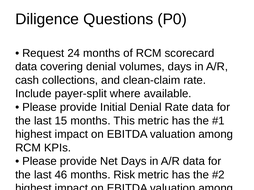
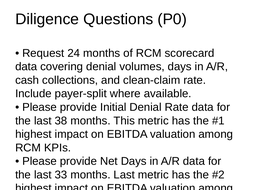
15: 15 -> 38 (61, 121)
46: 46 -> 33 (61, 175)
months Risk: Risk -> Last (124, 175)
